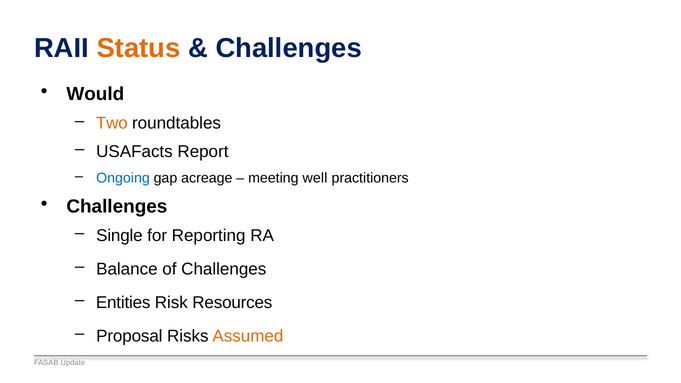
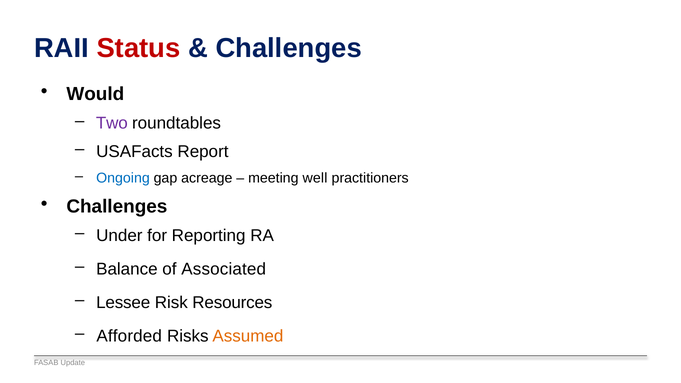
Status colour: orange -> red (139, 48)
Two colour: orange -> purple (112, 123)
Single: Single -> Under (119, 236)
of Challenges: Challenges -> Associated (224, 269)
Entities: Entities -> Lessee (123, 303)
Proposal: Proposal -> Afforded (129, 336)
